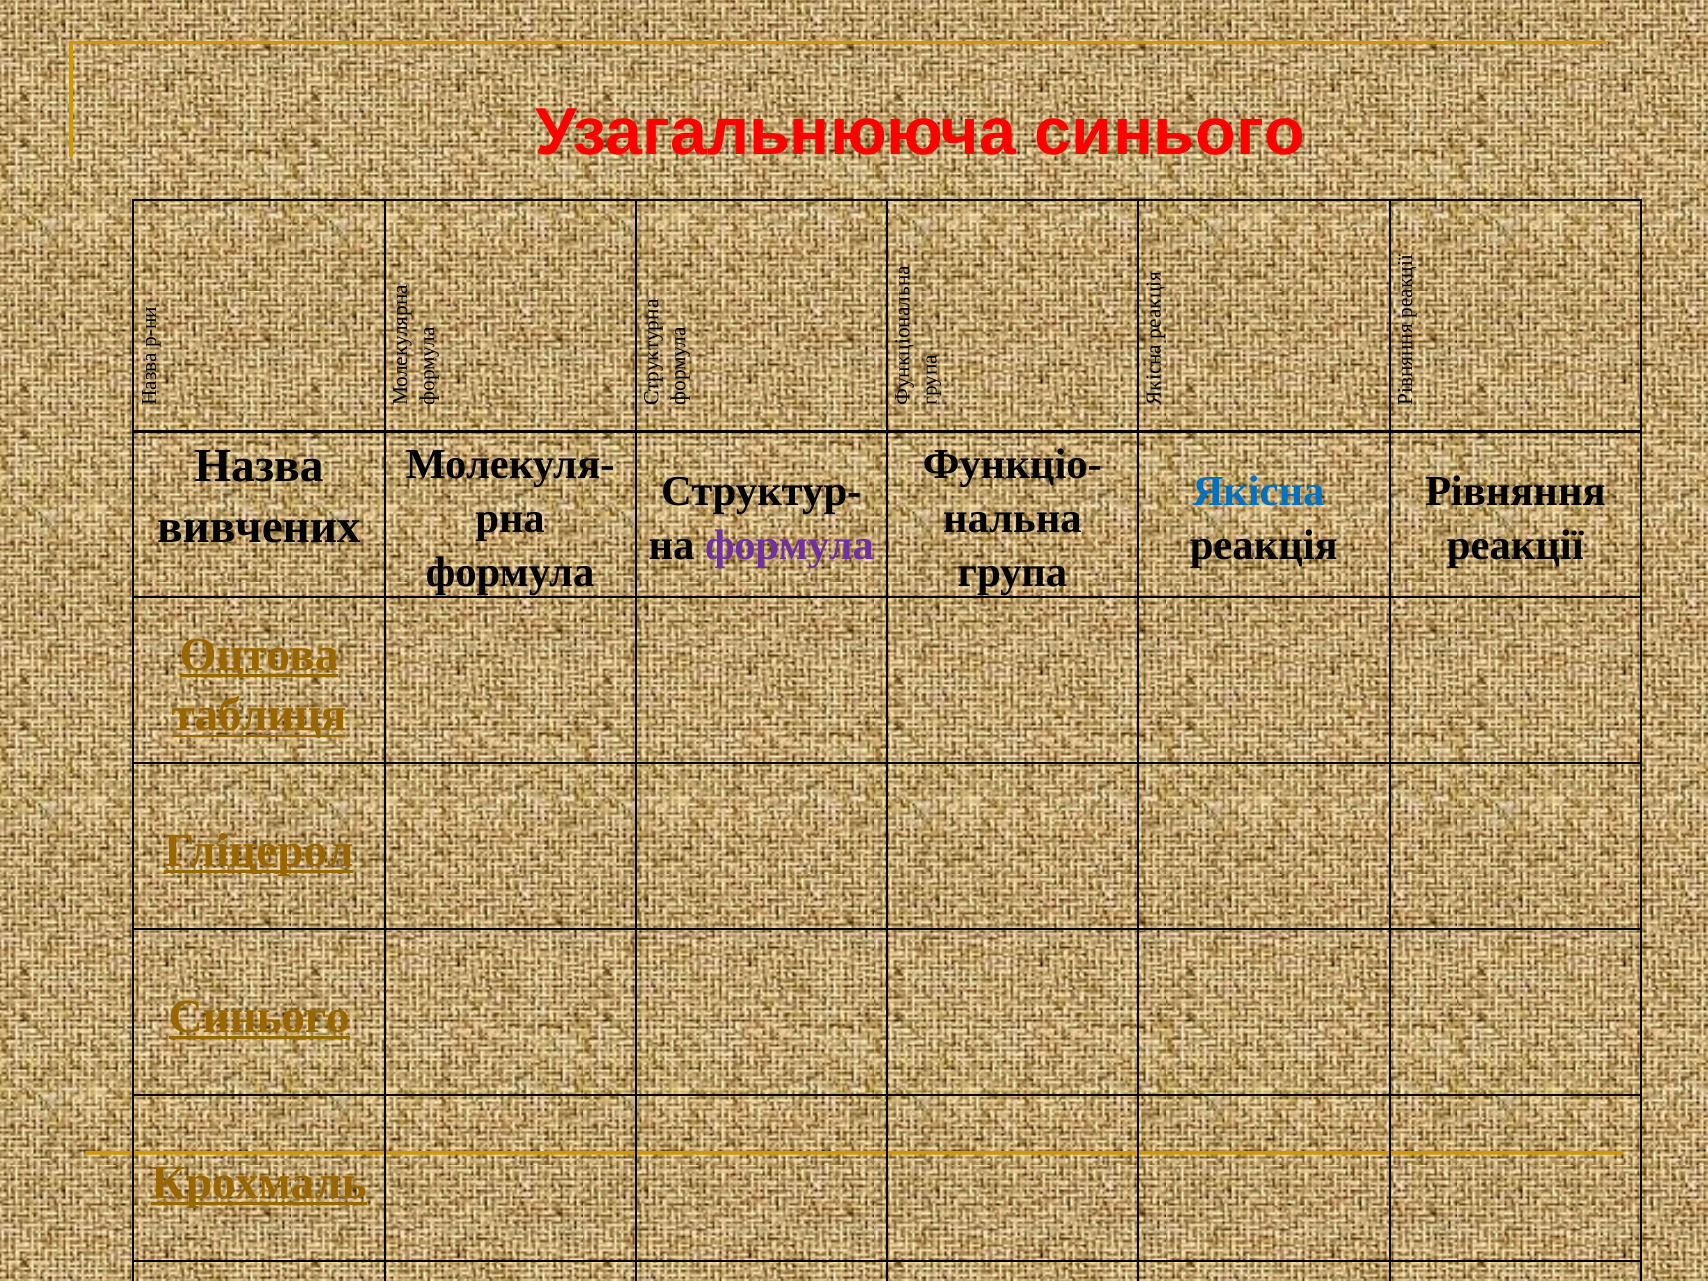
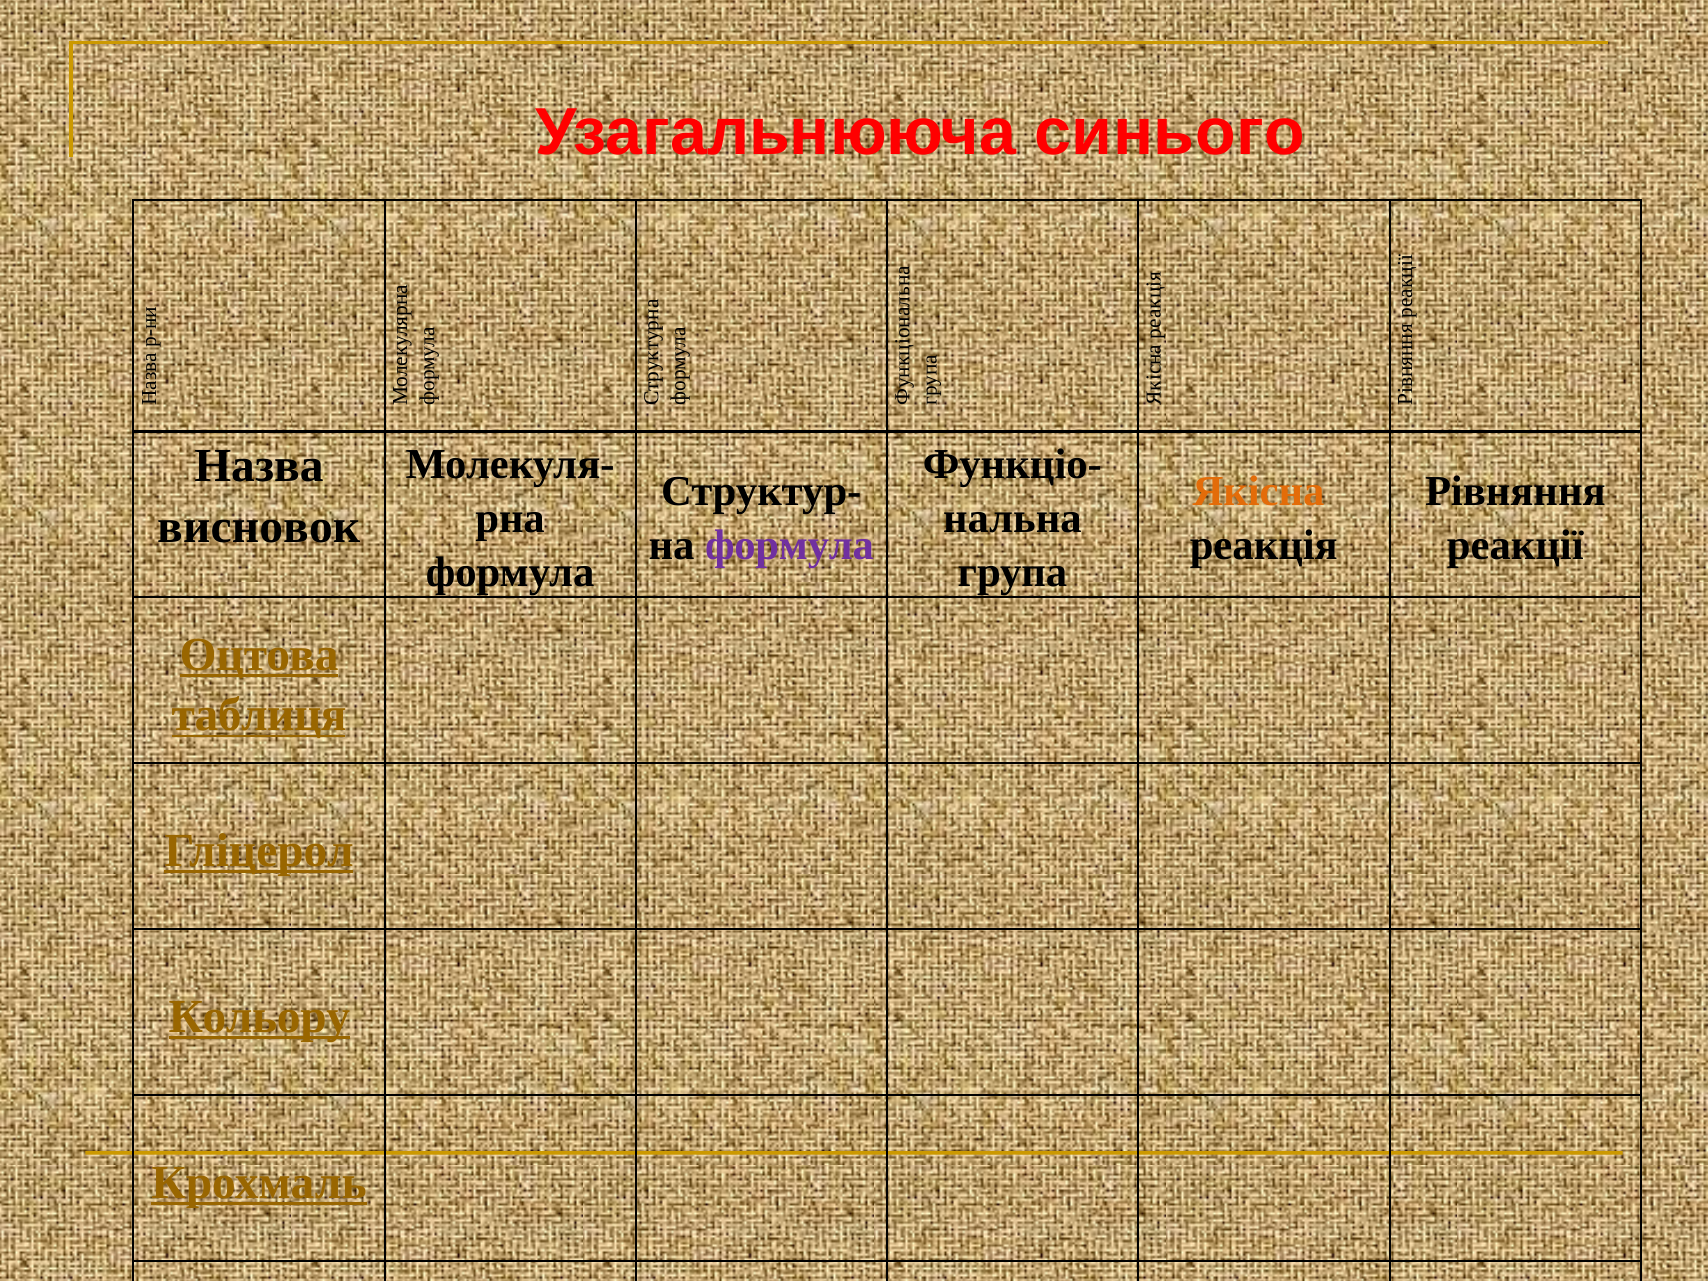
Якісна colour: blue -> orange (1259, 491)
вивчених: вивчених -> висновок (259, 527)
Синього: Синього -> Кольору (259, 1016)
